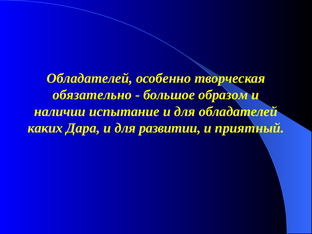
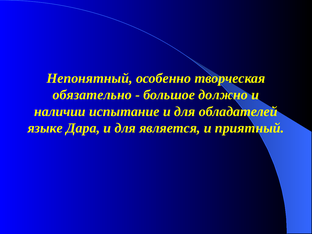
Обладателей: Обладателей -> Непонятный (90, 78)
образом: образом -> должно (223, 95)
каких: каких -> языке (45, 128)
развитии: развитии -> является (170, 128)
